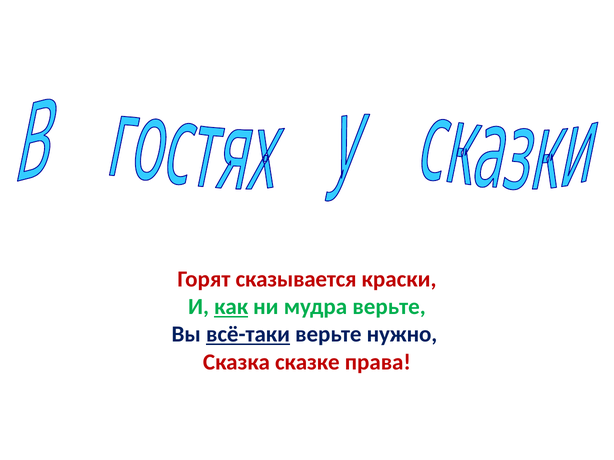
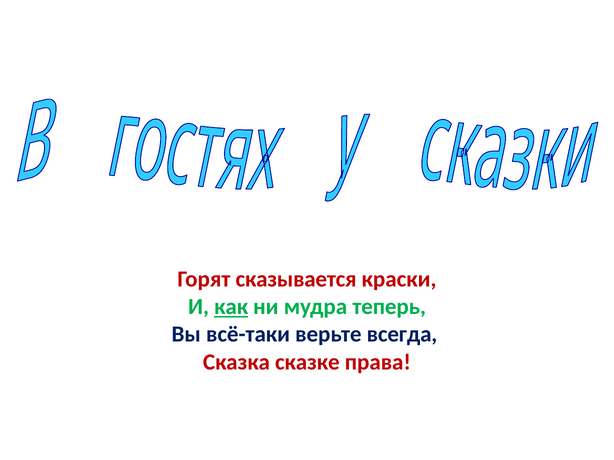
мудра верьте: верьте -> теперь (389, 307)
всё-таки underline: present -> none (248, 335)
нужно: нужно -> всегда (402, 335)
